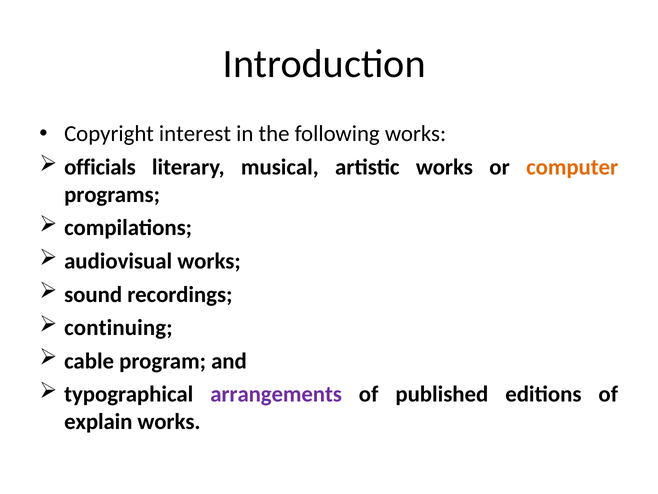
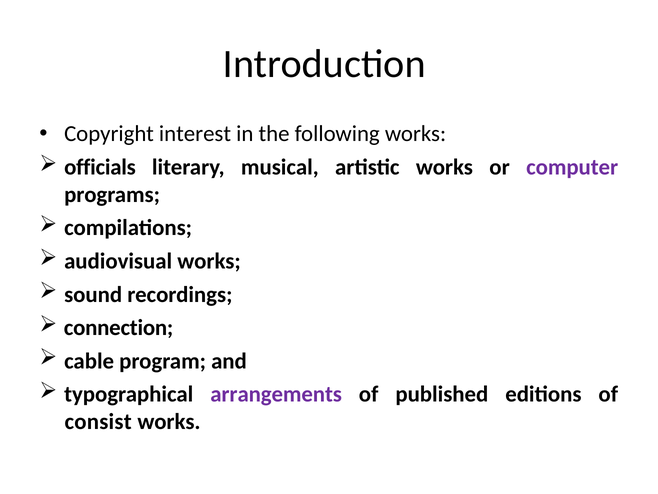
computer colour: orange -> purple (572, 167)
continuing: continuing -> connection (119, 327)
explain: explain -> consist (98, 421)
